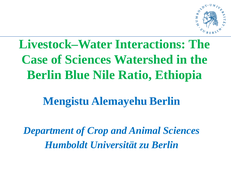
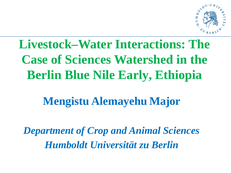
Ratio: Ratio -> Early (135, 75)
Alemayehu Berlin: Berlin -> Major (165, 101)
